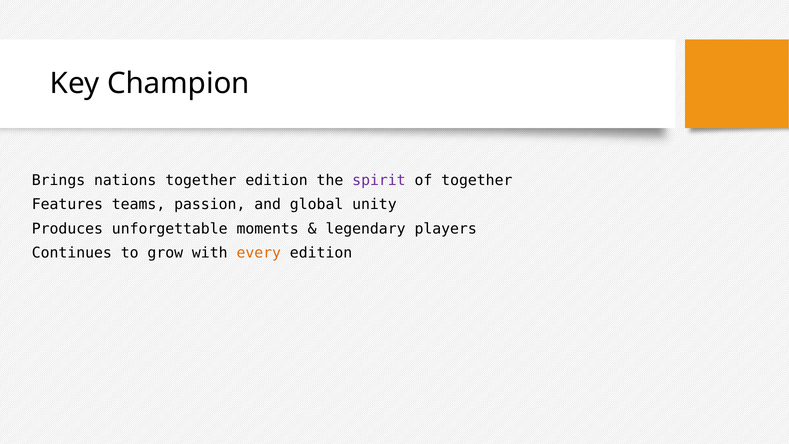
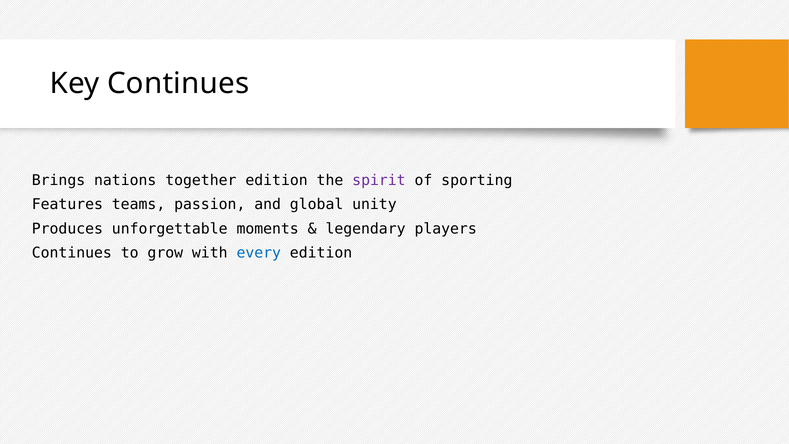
Key Champion: Champion -> Continues (178, 84)
of together: together -> sporting (477, 180)
every colour: orange -> blue (259, 253)
